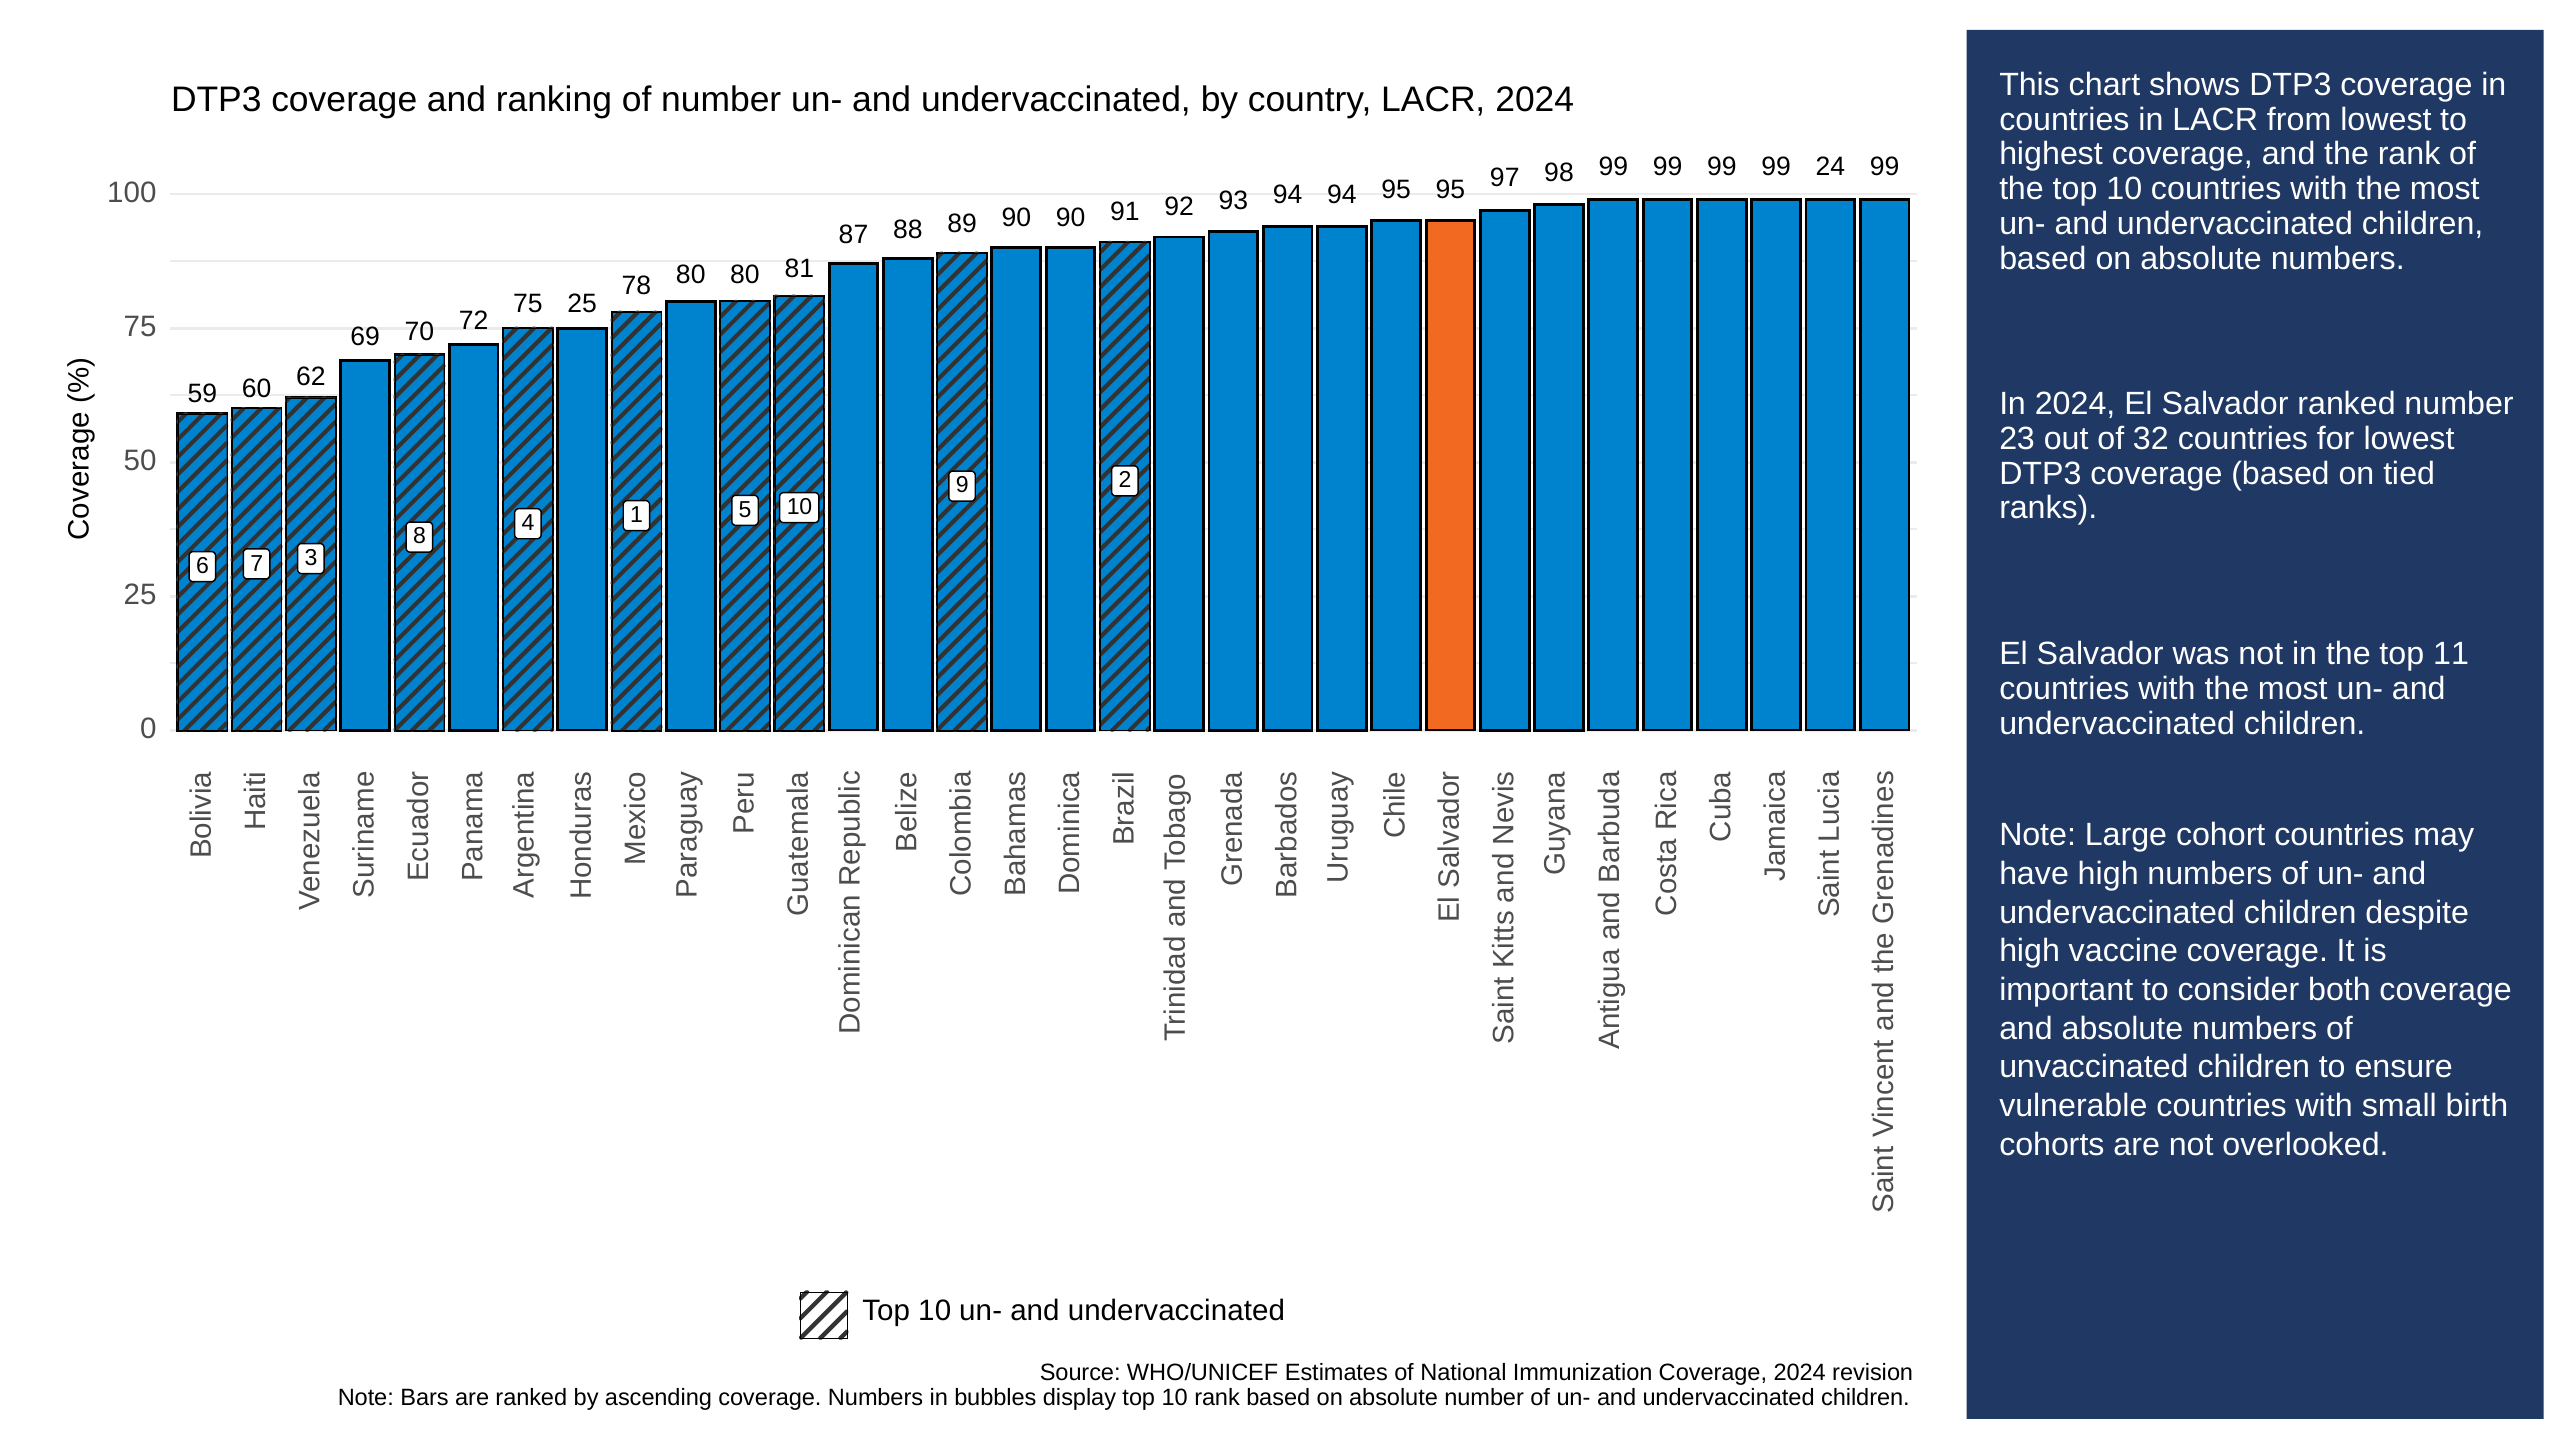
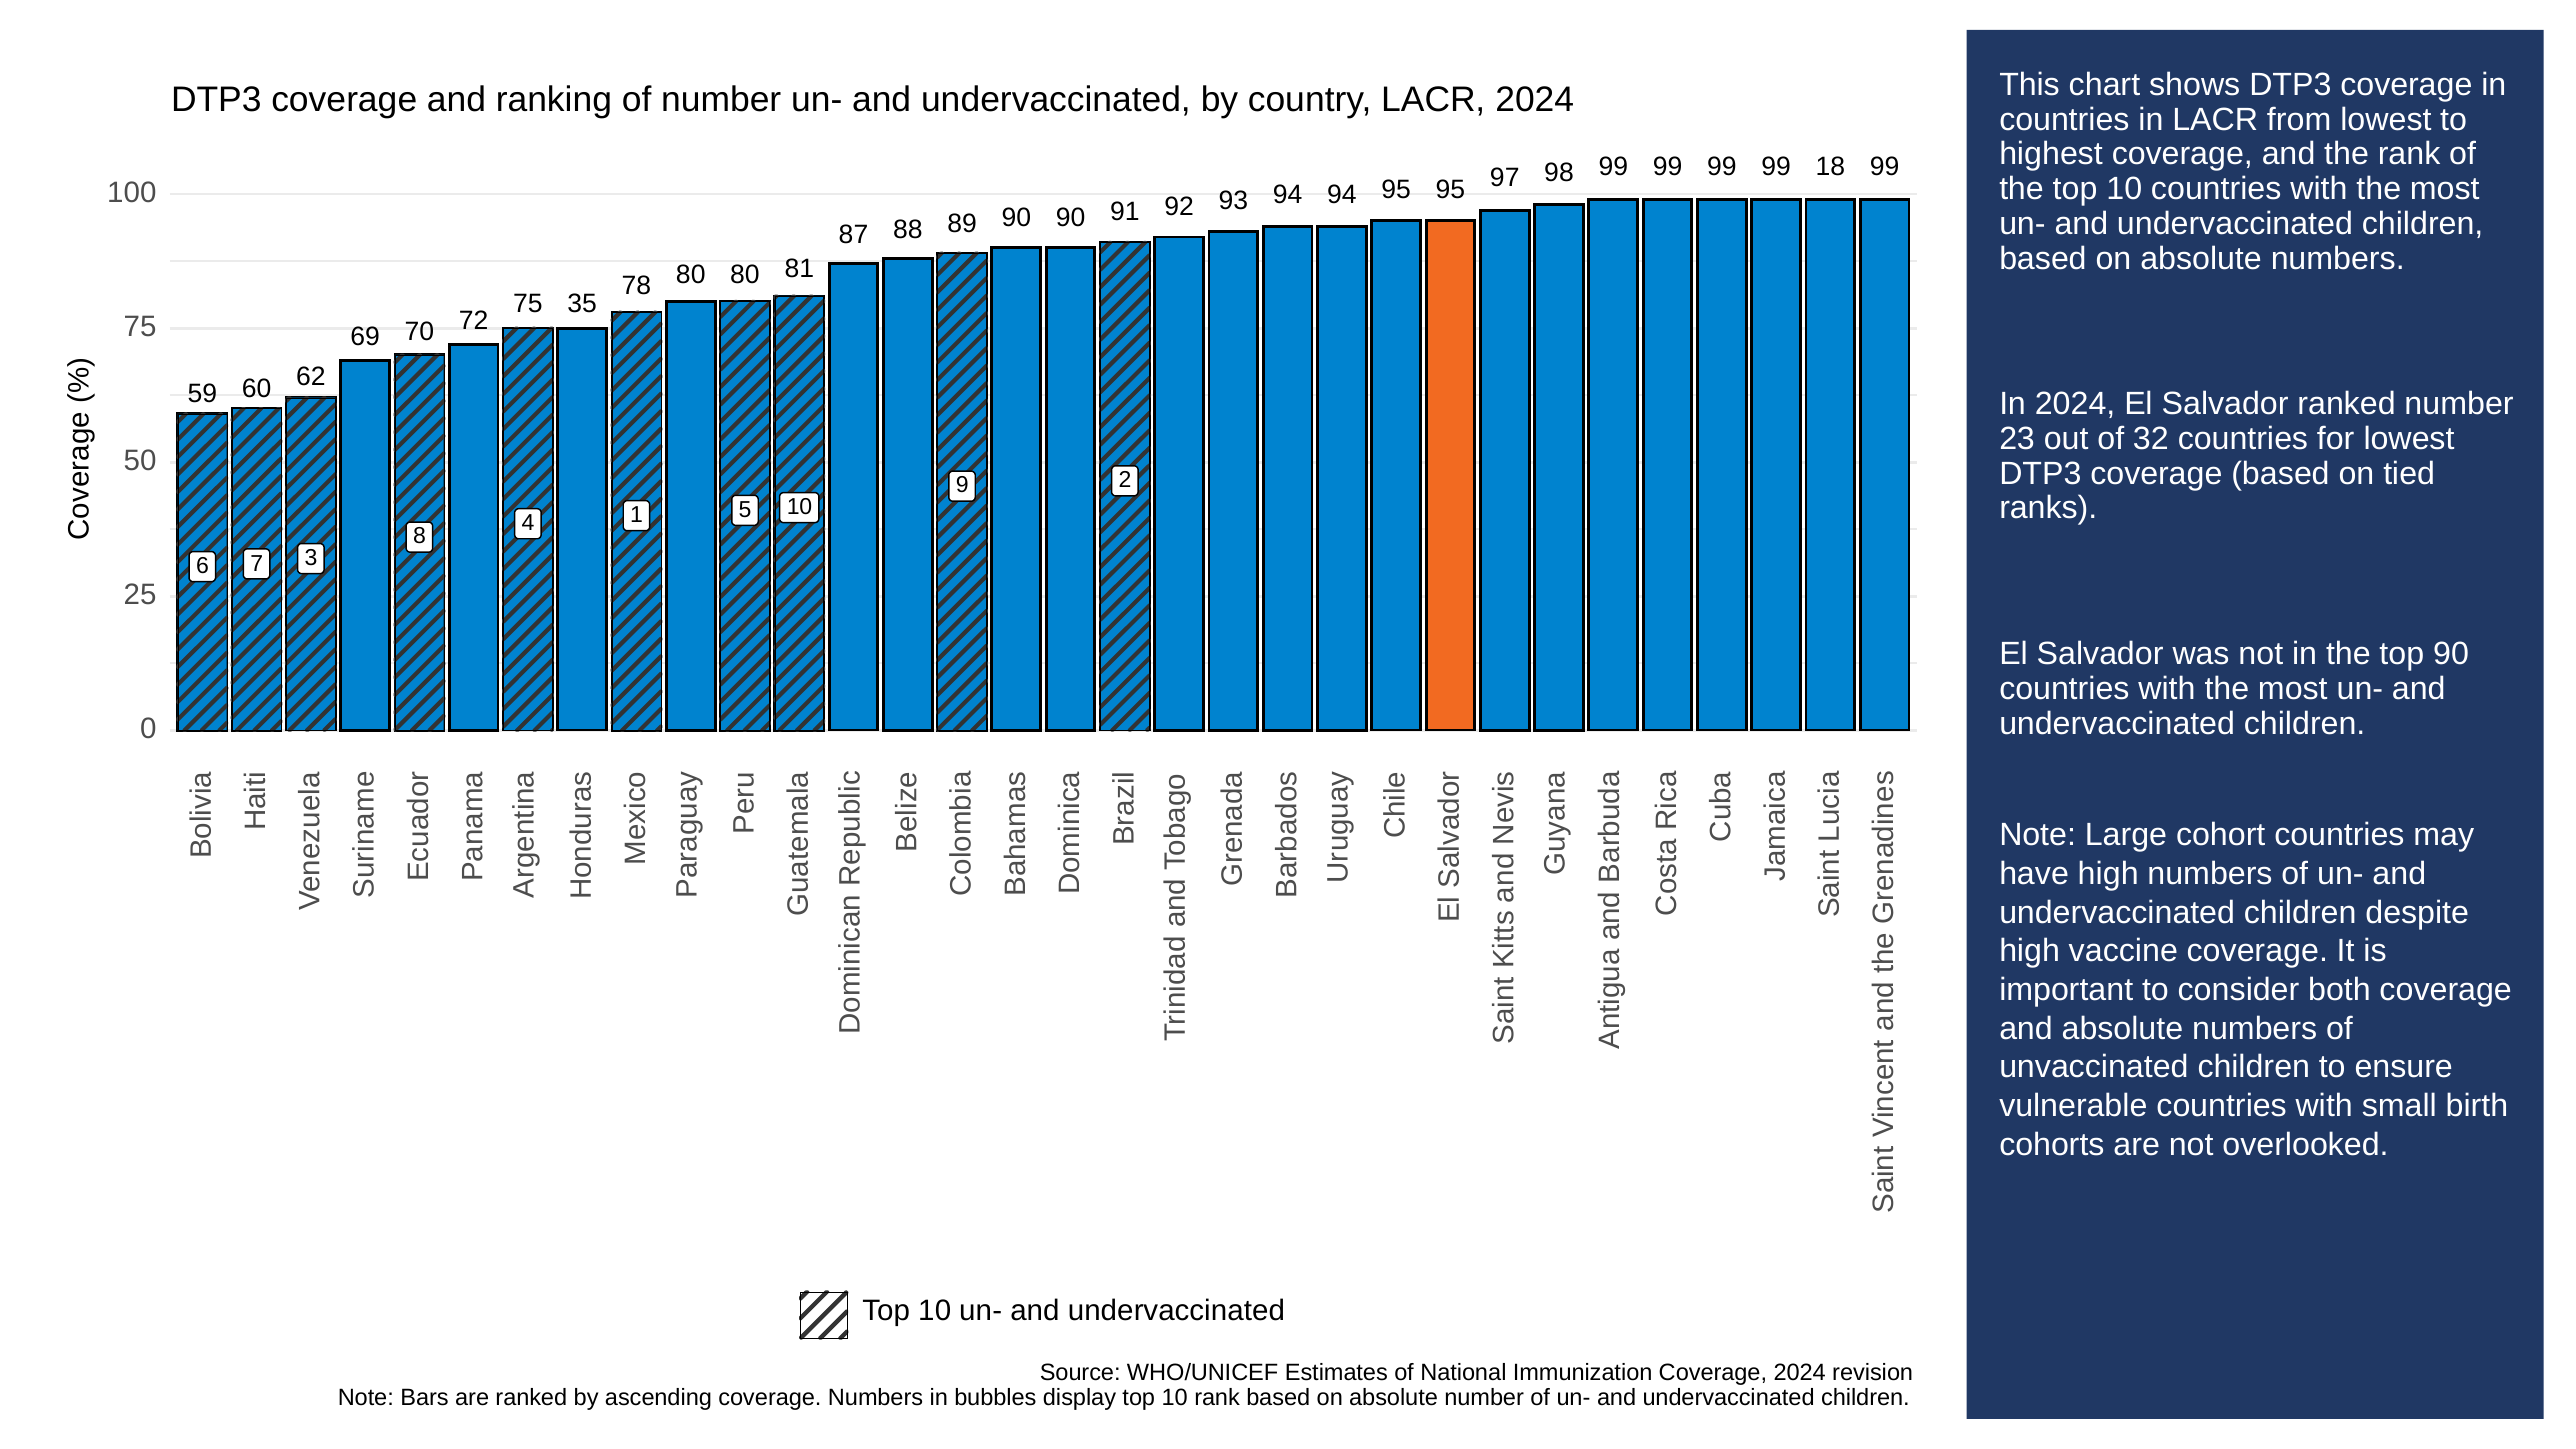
24: 24 -> 18 (1830, 167)
75 25: 25 -> 35 (582, 303)
top 11: 11 -> 90 (2451, 654)
